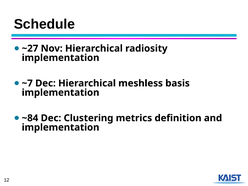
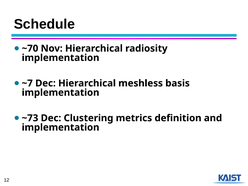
~27: ~27 -> ~70 (30, 48)
~84: ~84 -> ~73 (30, 118)
